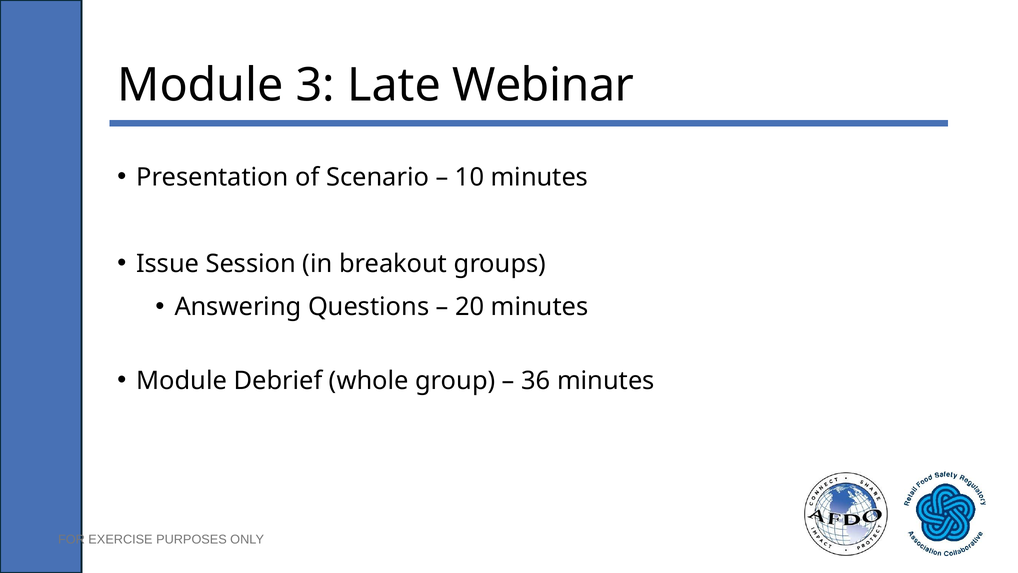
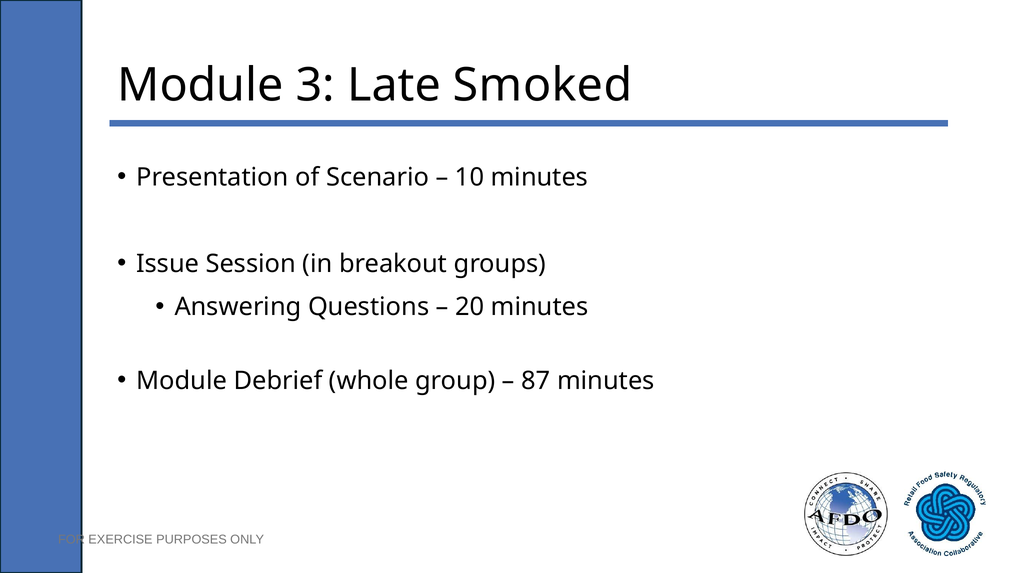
Webinar: Webinar -> Smoked (543, 86)
36: 36 -> 87 (536, 381)
